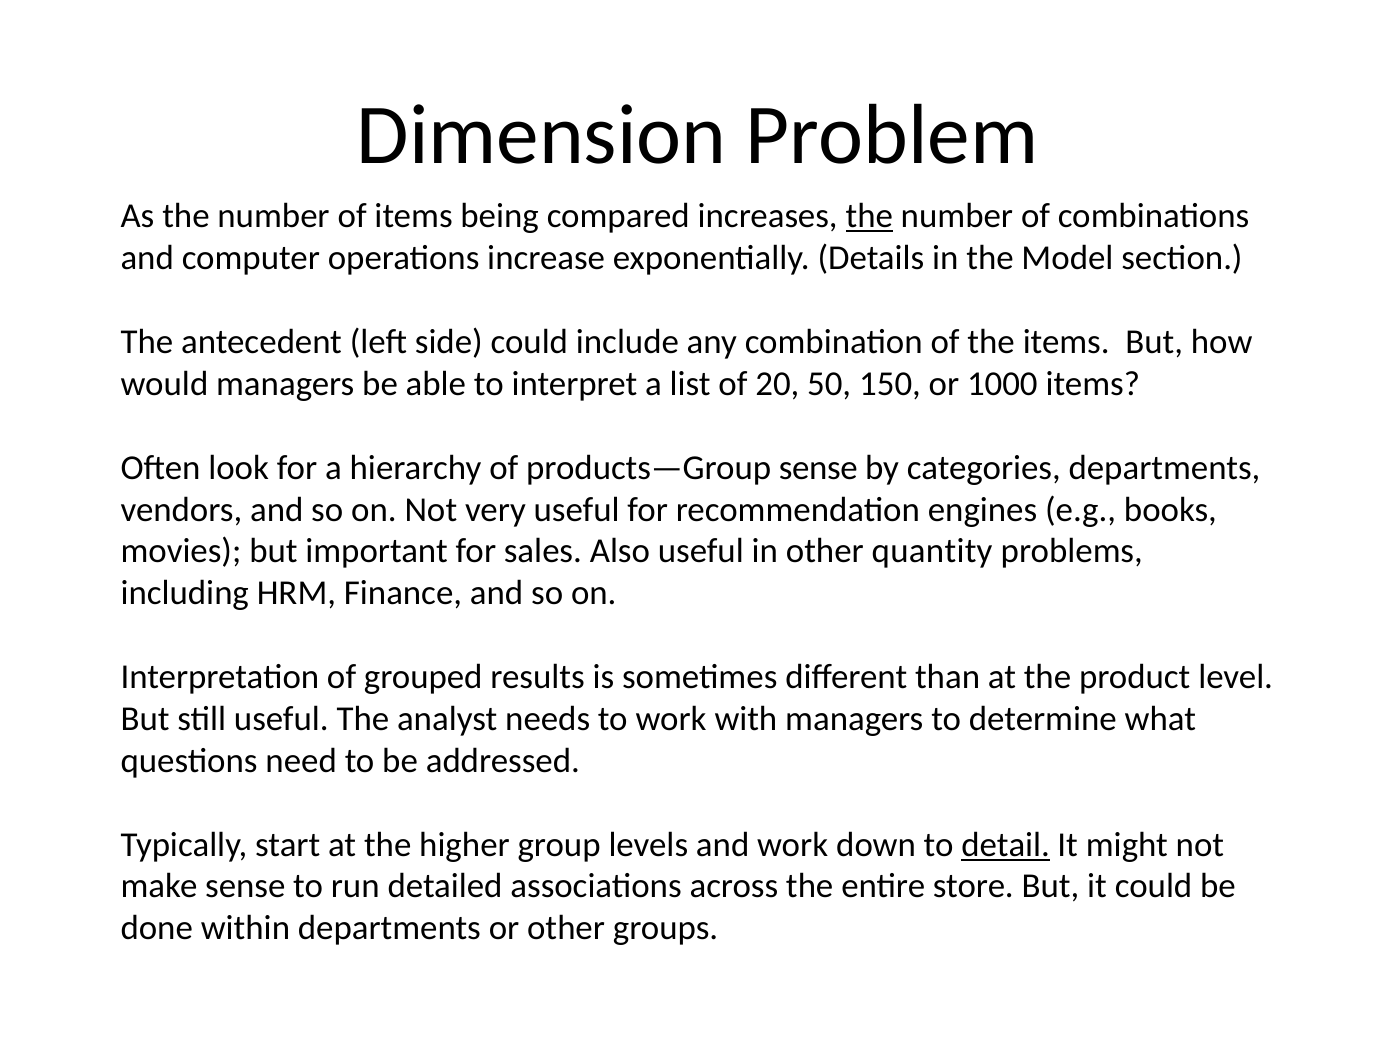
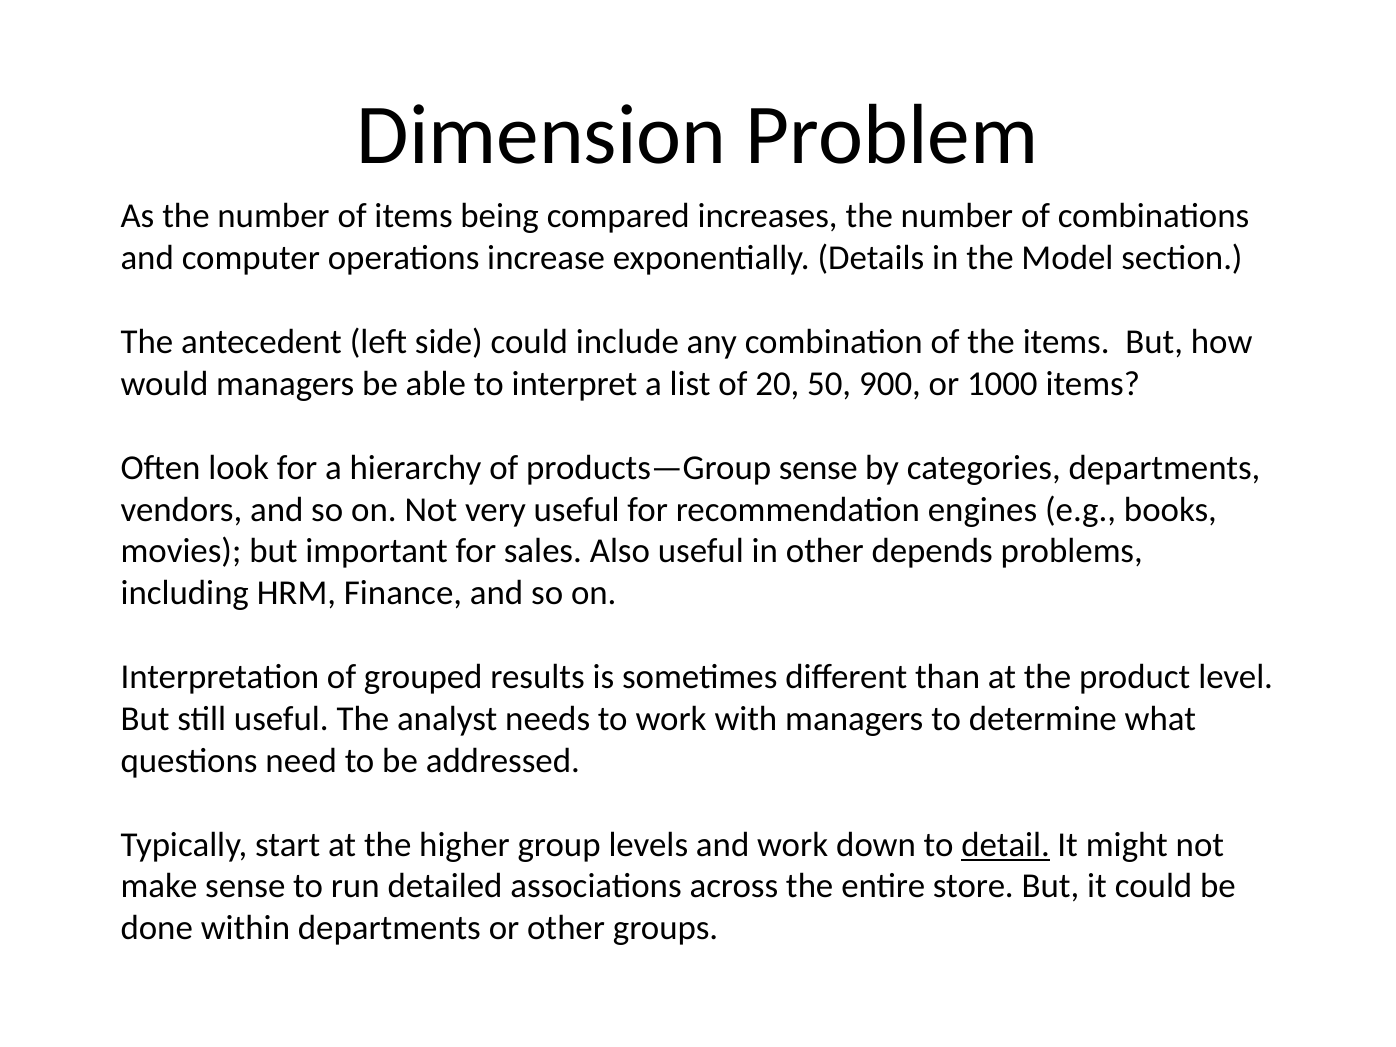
the underline: present -> none (869, 216)
150: 150 -> 900 (890, 384)
quantity: quantity -> depends (932, 551)
